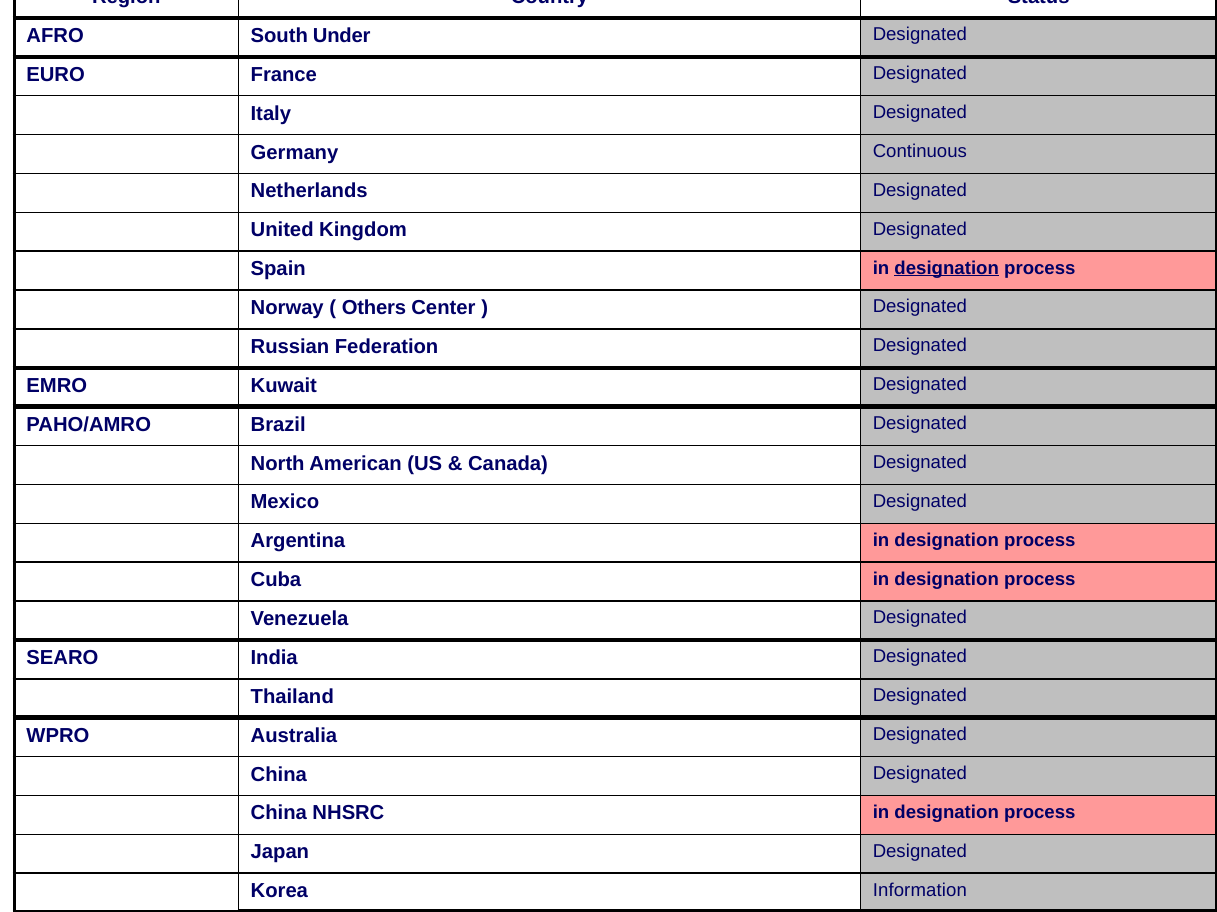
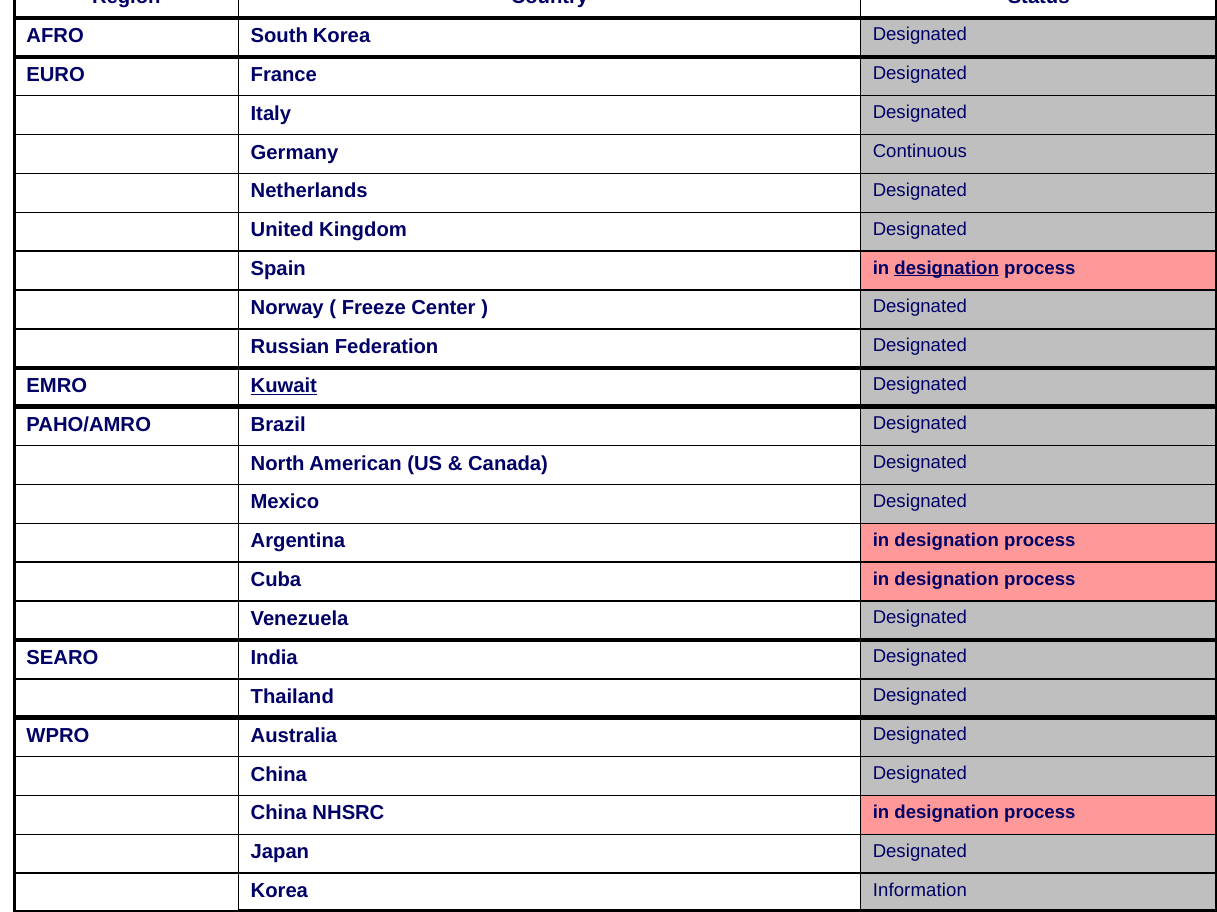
South Under: Under -> Korea (342, 36)
Others: Others -> Freeze (374, 308)
Kuwait underline: none -> present (284, 386)
